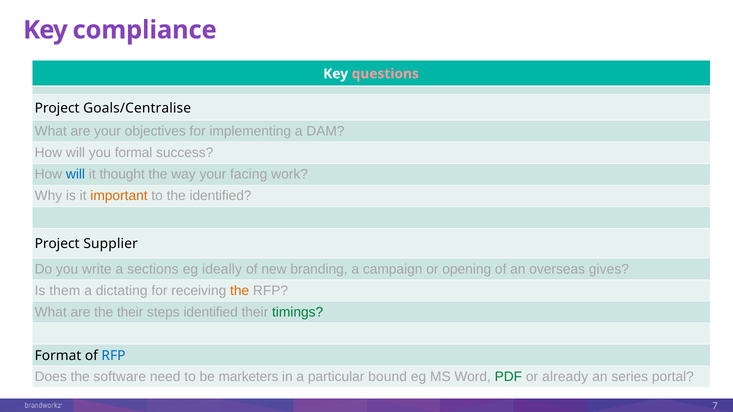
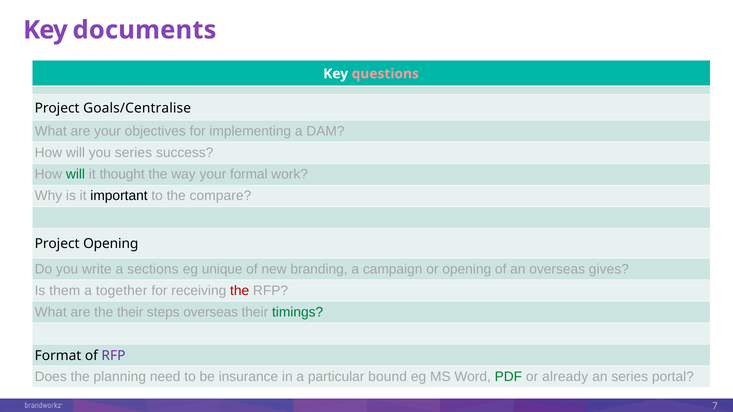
compliance: compliance -> documents (144, 30)
you formal: formal -> series (133, 153)
will colour: blue -> green (76, 175)
facing: facing -> formal (249, 175)
important colour: orange -> black (119, 196)
the identified: identified -> compare (220, 196)
Project Supplier: Supplier -> Opening (111, 244)
ideally: ideally -> unique (222, 269)
dictating: dictating -> together (122, 291)
the colour: orange -> red (240, 291)
steps identified: identified -> overseas (211, 312)
RFP colour: blue -> purple (113, 356)
software: software -> planning (120, 377)
marketers: marketers -> insurance (248, 377)
